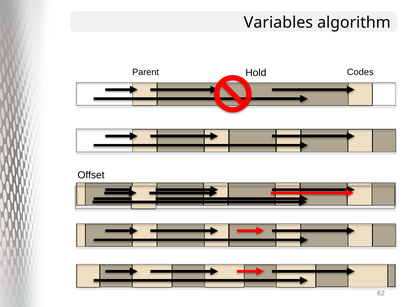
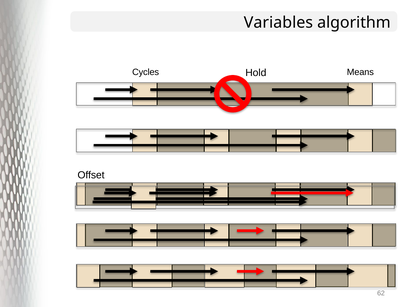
Parent: Parent -> Cycles (146, 72)
Codes: Codes -> Means (360, 72)
